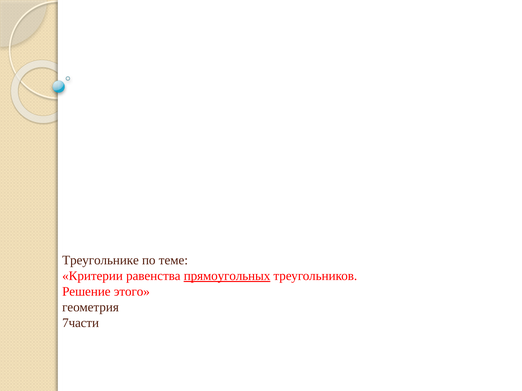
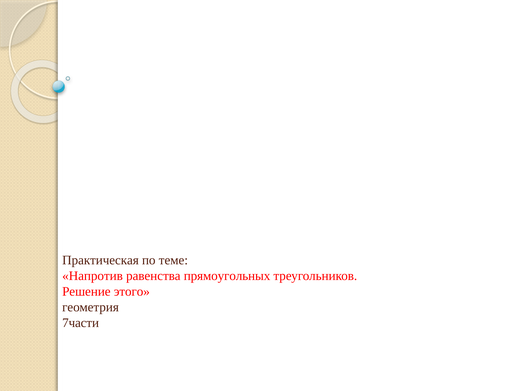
Треугольнике: Треугольнике -> Практическая (101, 261)
Критерии: Критерии -> Напротив (93, 276)
прямоугольных underline: present -> none (227, 276)
